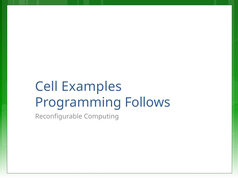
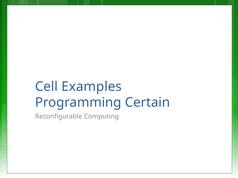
Follows: Follows -> Certain (147, 103)
